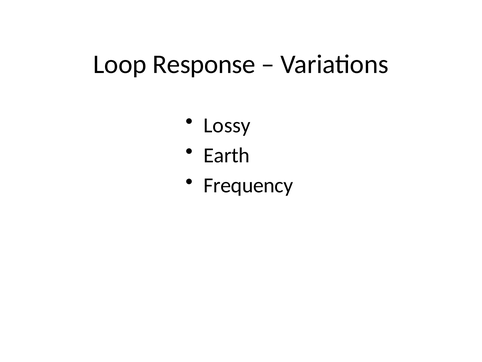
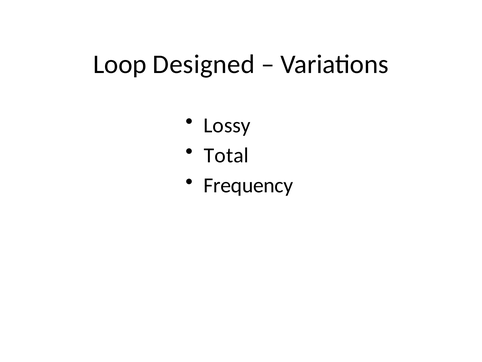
Response: Response -> Designed (204, 64)
Earth: Earth -> Total (226, 155)
